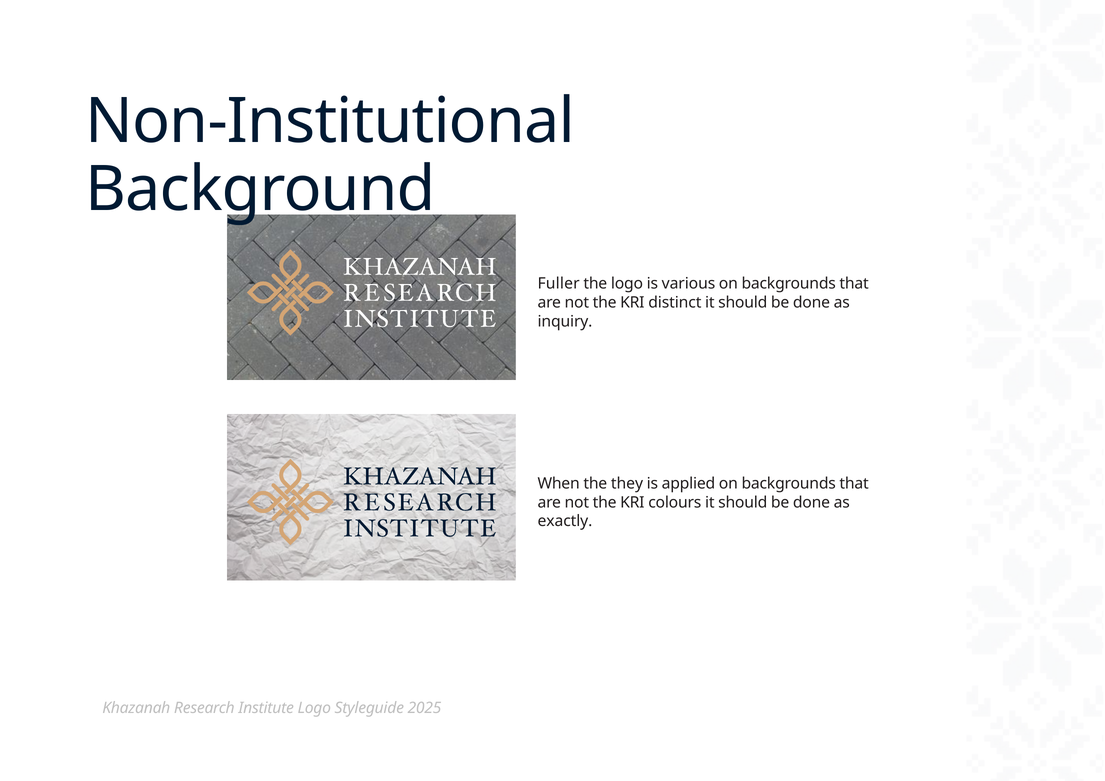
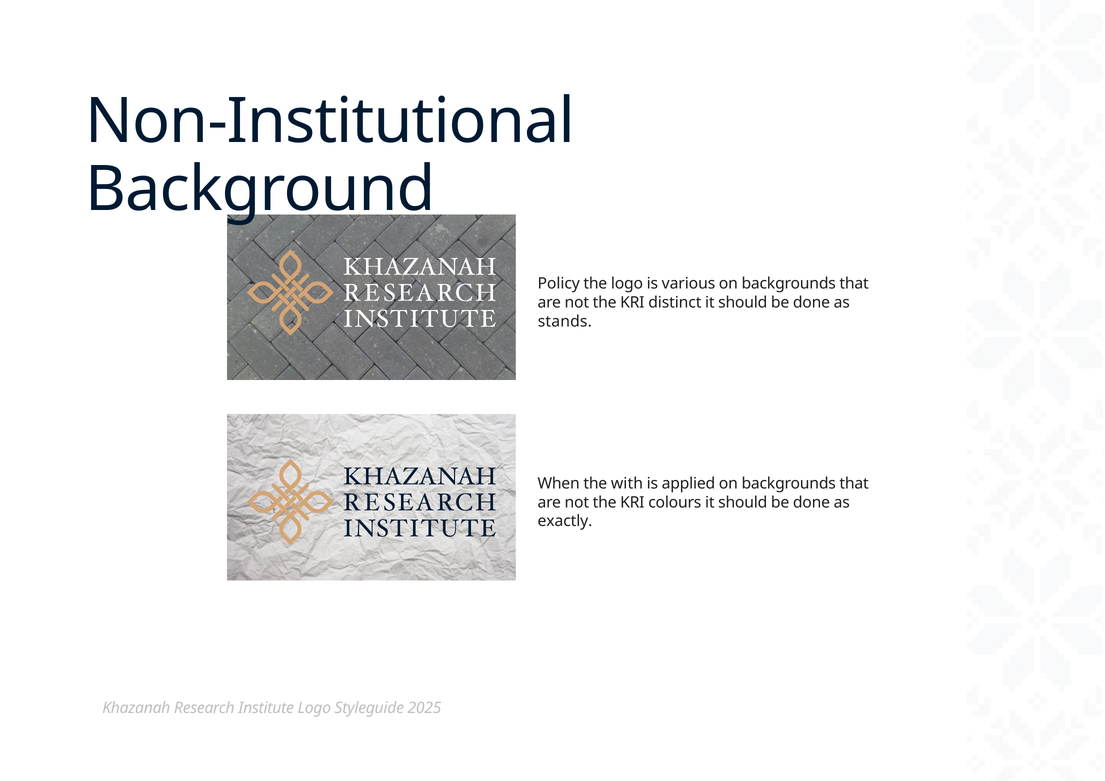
Fuller: Fuller -> Policy (559, 284)
inquiry: inquiry -> stands (565, 321)
they: they -> with (627, 483)
